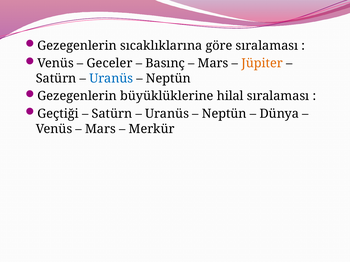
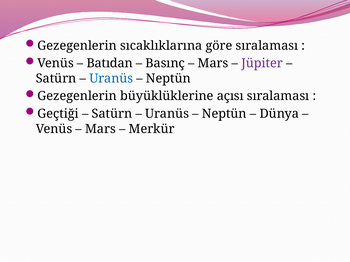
Geceler: Geceler -> Batıdan (110, 63)
Jüpiter colour: orange -> purple (262, 63)
hilal: hilal -> açısı (230, 96)
